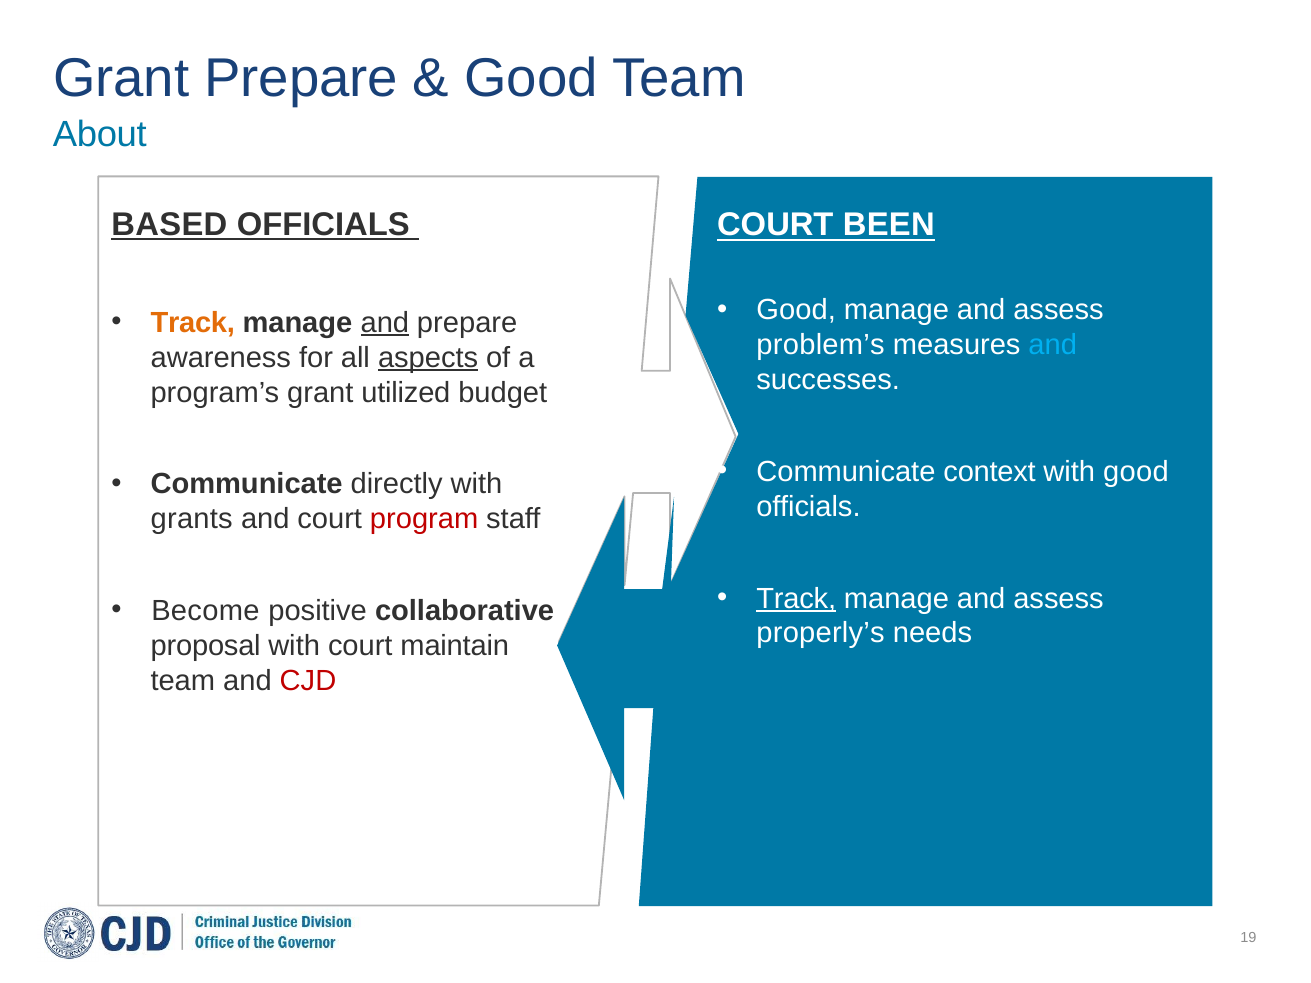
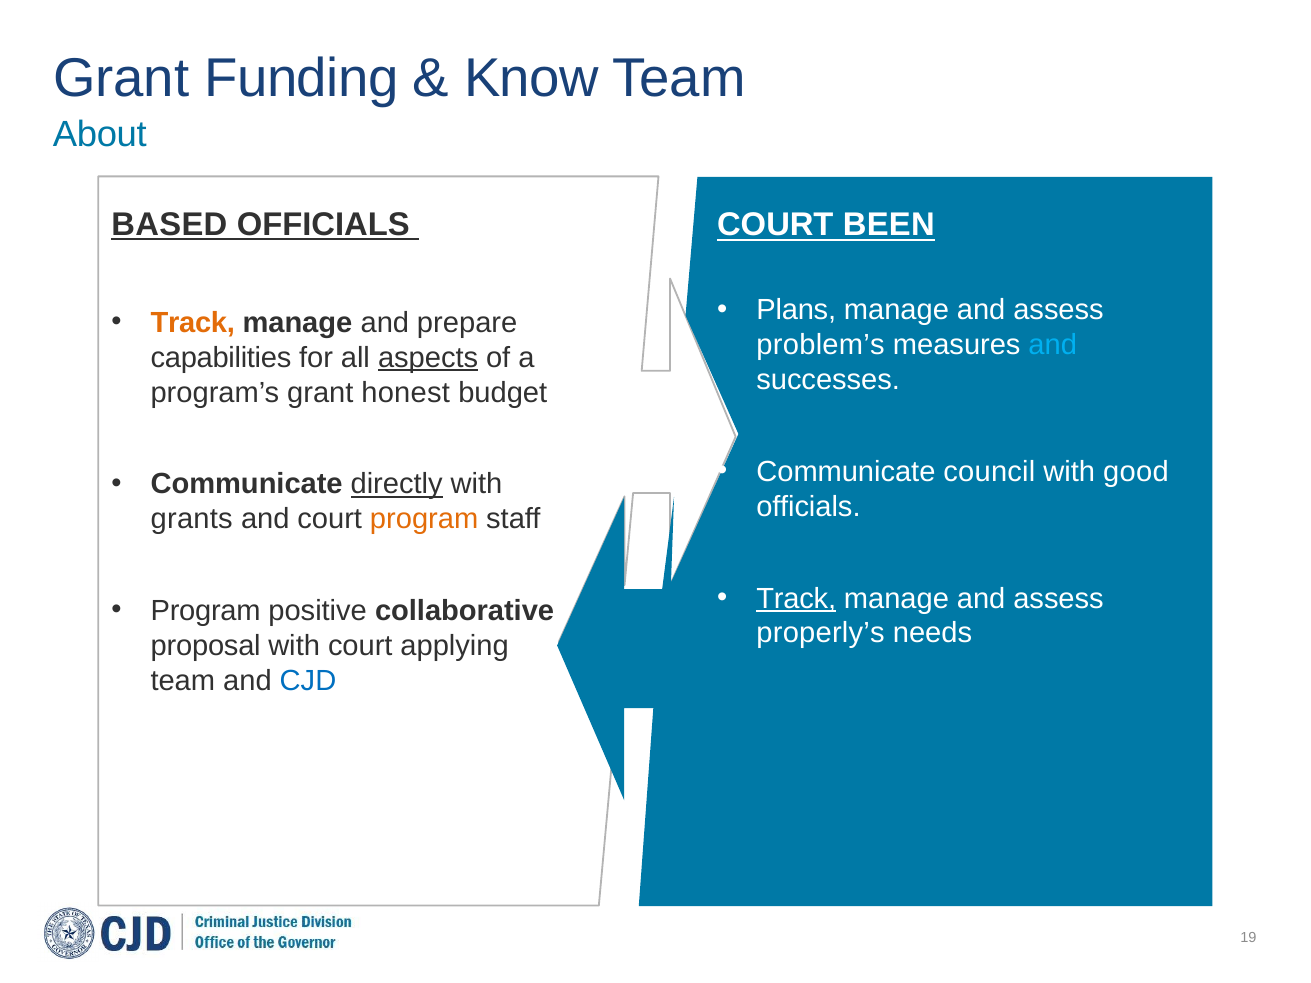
Grant Prepare: Prepare -> Funding (302, 79)
Good: Good -> Know (531, 79)
Good: Good -> Plans (796, 310)
and underline: present -> none (385, 323)
awareness: awareness -> capabilities (221, 358)
utilized: utilized -> honest (406, 393)
context: context -> council (989, 472)
directly underline: none -> present (397, 484)
program colour: red -> orange (424, 519)
Become: Become -> Program (206, 611)
maintain: maintain -> applying (455, 646)
CJD colour: red -> blue (308, 681)
